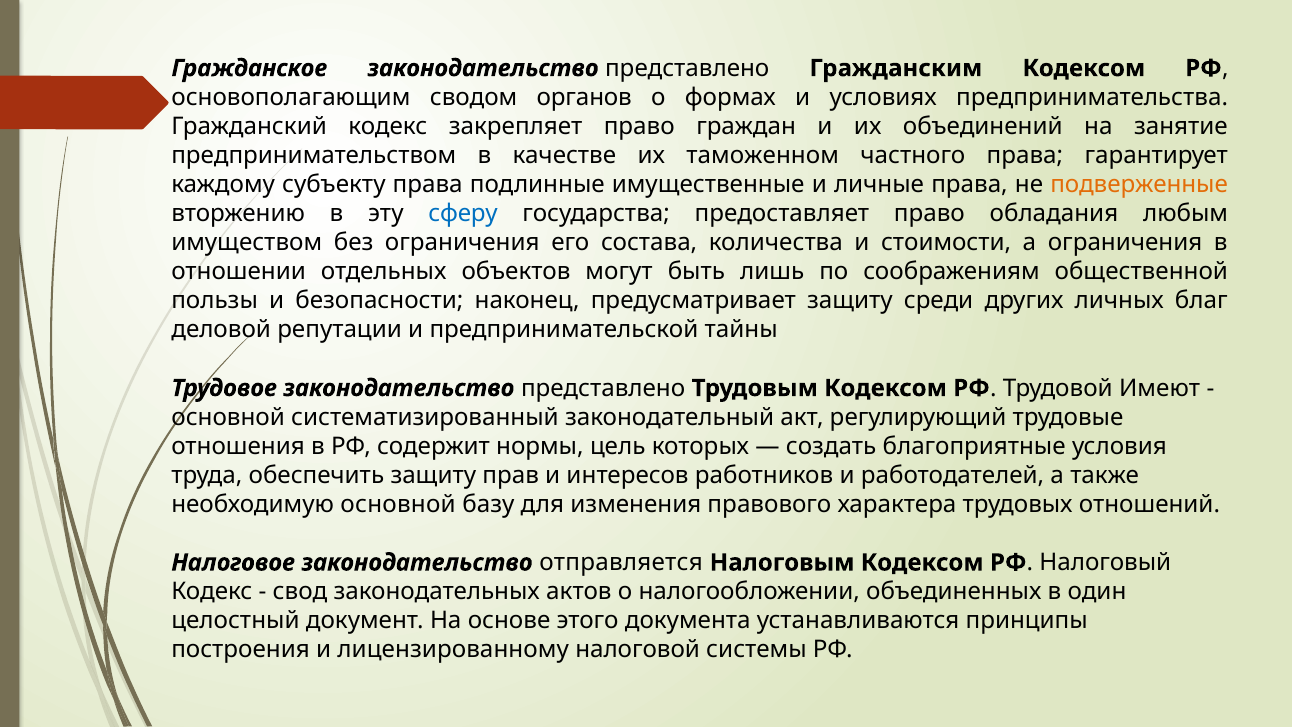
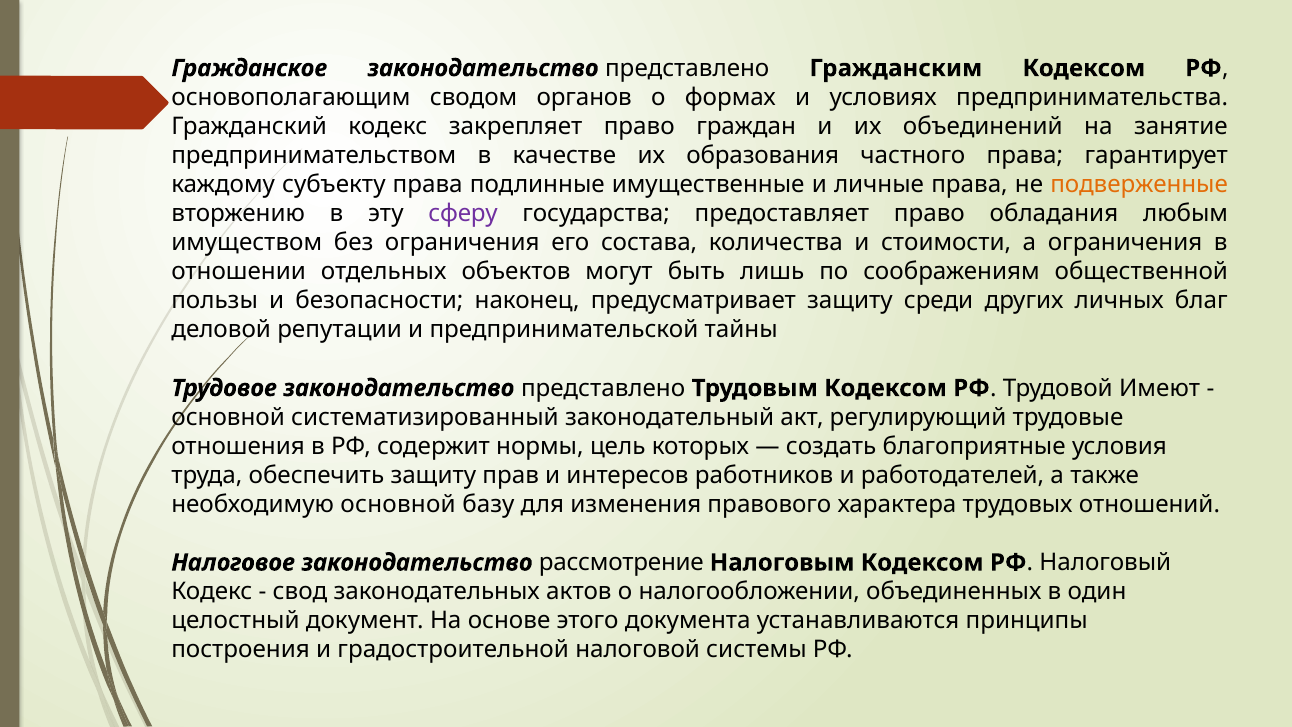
таможенном: таможенном -> образования (763, 155)
сферу colour: blue -> purple (463, 214)
отправляется: отправляется -> рассмотрение (621, 562)
лицензированному: лицензированному -> градостроительной (453, 650)
